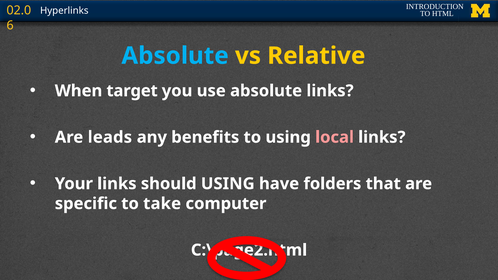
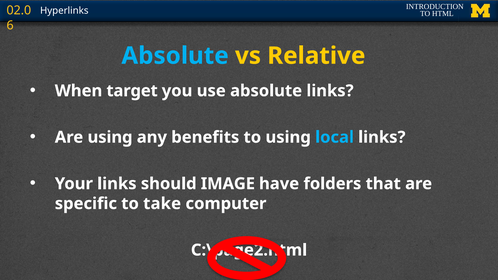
Are leads: leads -> using (110, 137)
local colour: pink -> light blue (335, 137)
should USING: USING -> IMAGE (228, 184)
